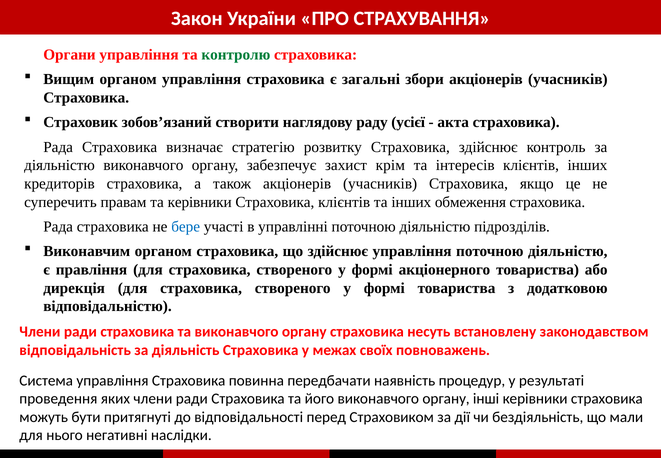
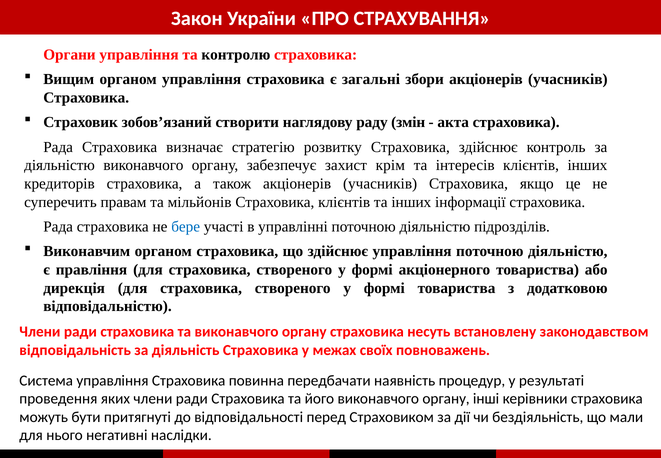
контролю colour: green -> black (236, 55)
усієї: усієї -> змін (408, 122)
та керівники: керівники -> мільйонів (200, 202)
обмеження: обмеження -> інформації (470, 202)
